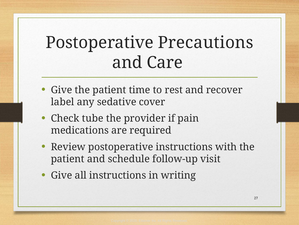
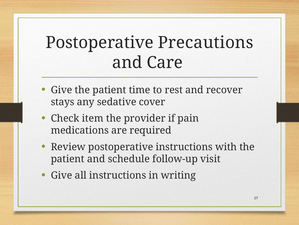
label: label -> stays (63, 102)
tube: tube -> item (93, 118)
